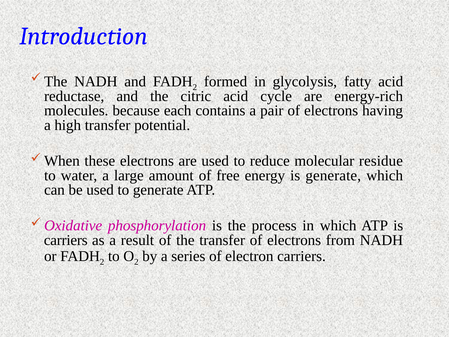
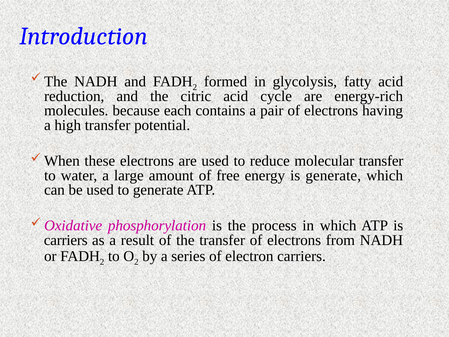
reductase: reductase -> reduction (74, 96)
molecular residue: residue -> transfer (381, 161)
